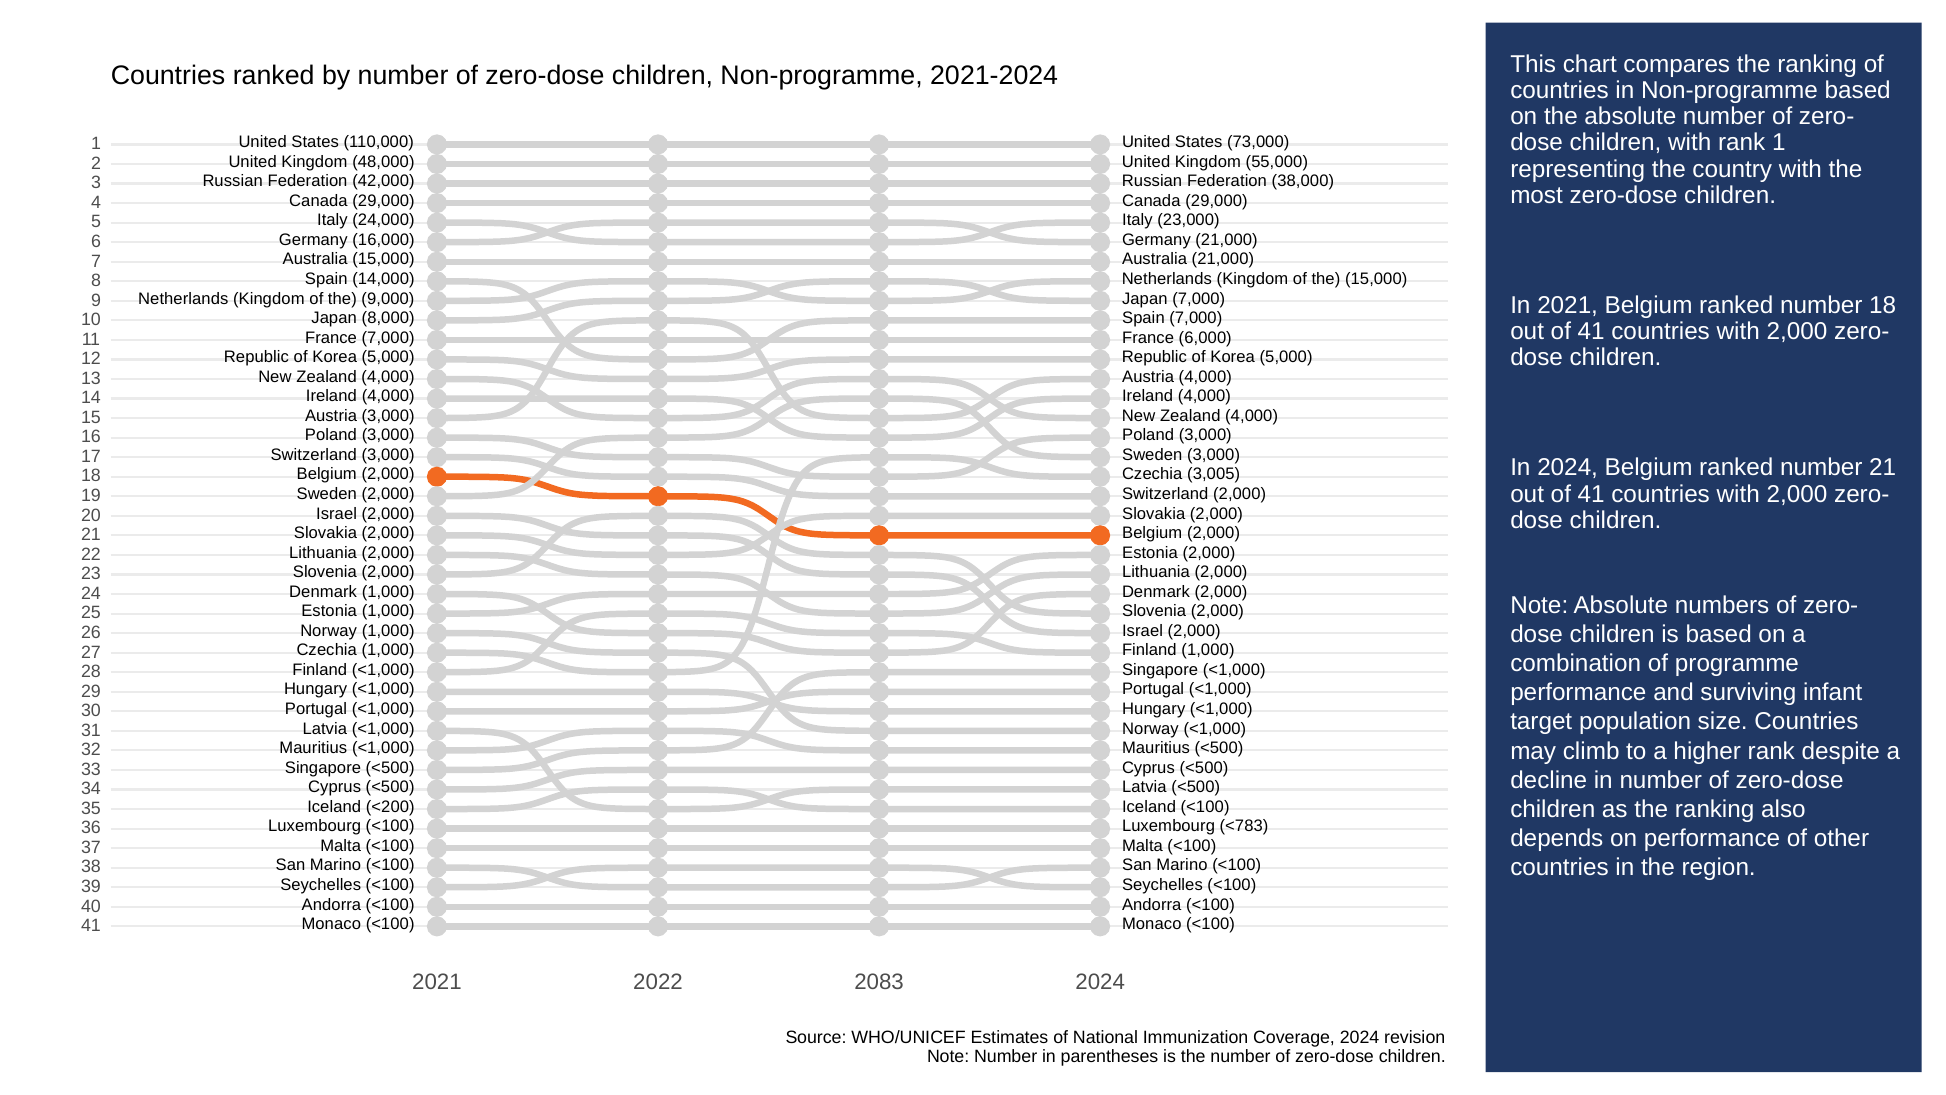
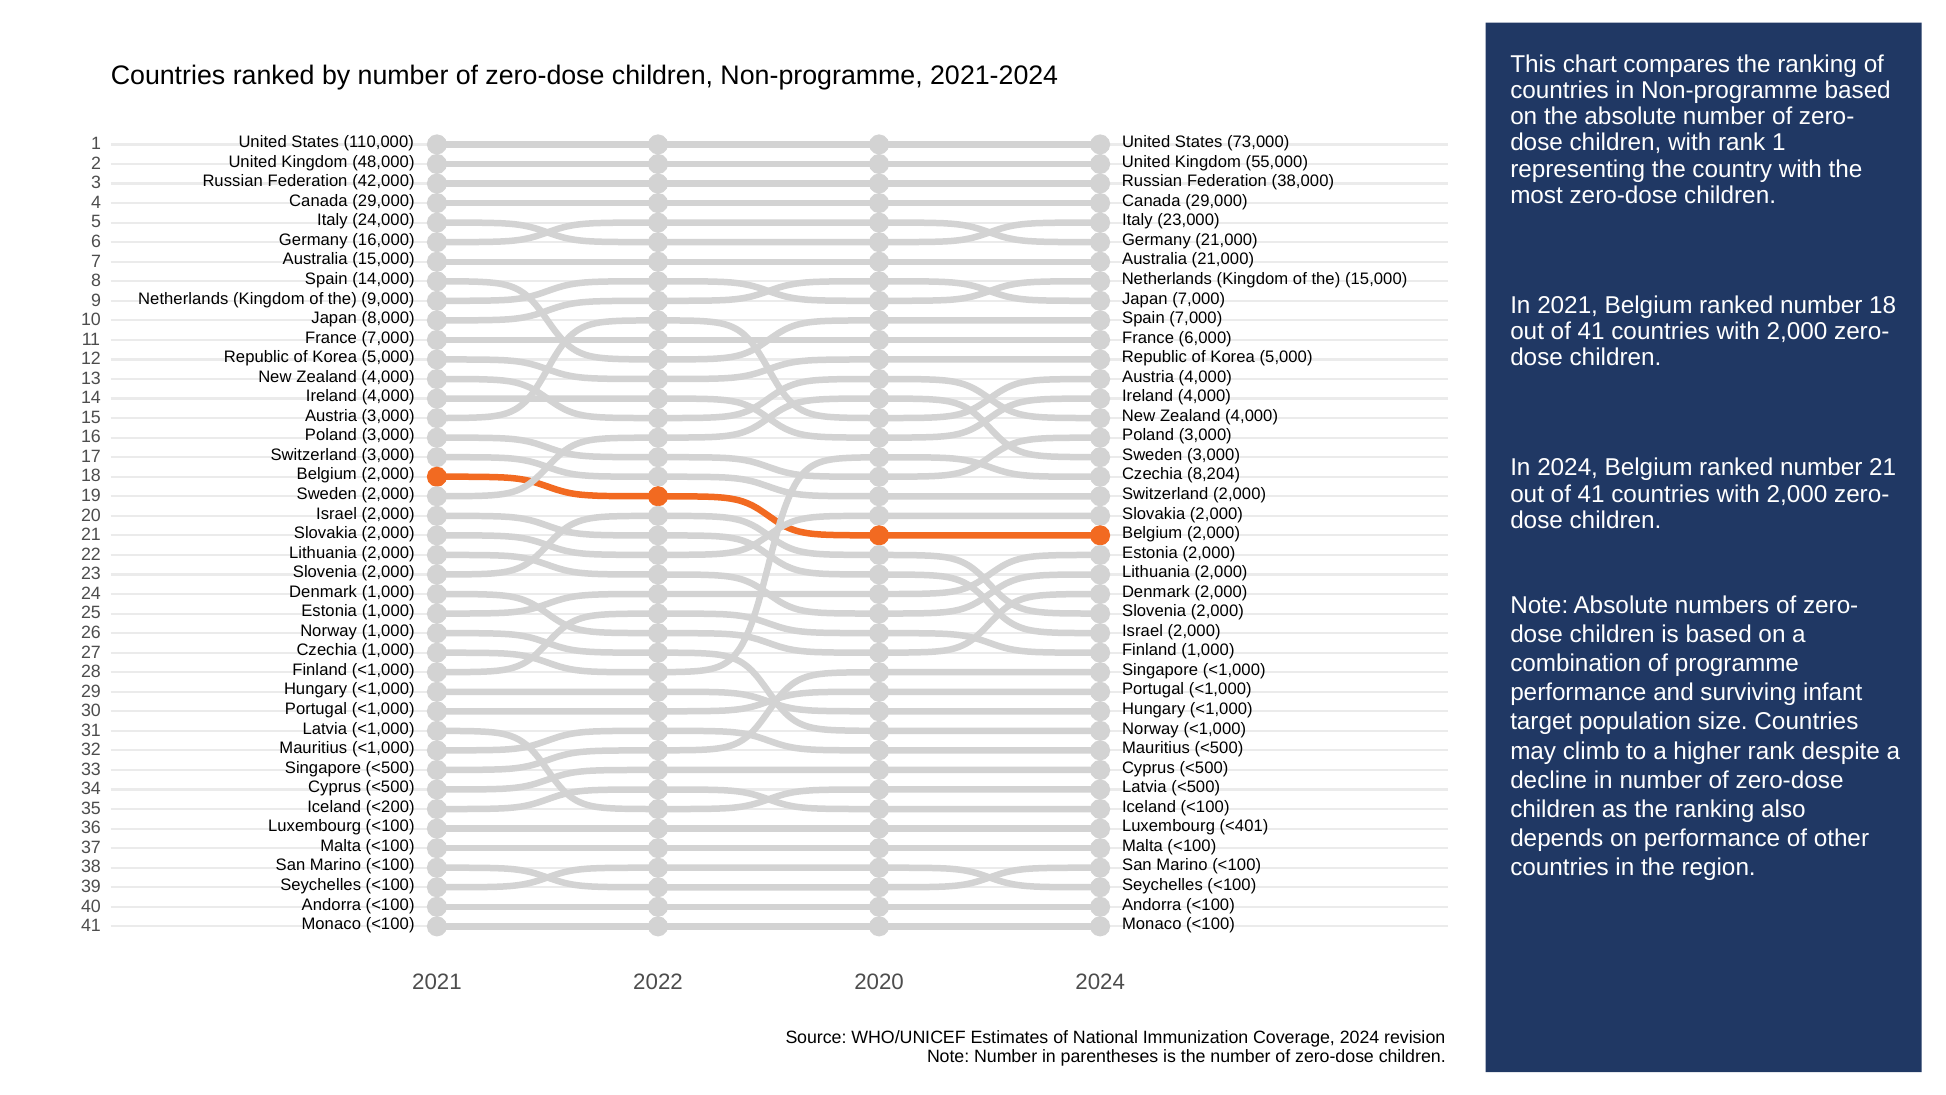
3,005: 3,005 -> 8,204 (1214, 474)
<783: <783 -> <401 (1244, 826)
2083: 2083 -> 2020 (879, 982)
